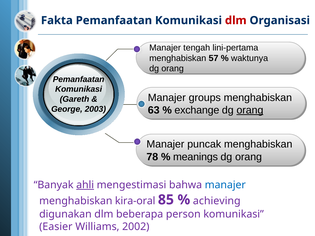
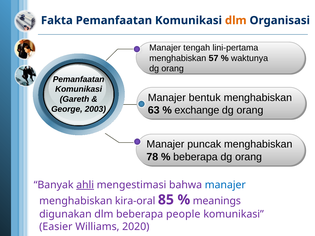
dlm colour: red -> orange (236, 20)
groups: groups -> bentuk (205, 98)
orang underline: present -> none (250, 110)
meanings: meanings -> beberapa (195, 157)
achieving: achieving -> meanings (217, 201)
person: person -> people (183, 214)
2002: 2002 -> 2020 (136, 227)
